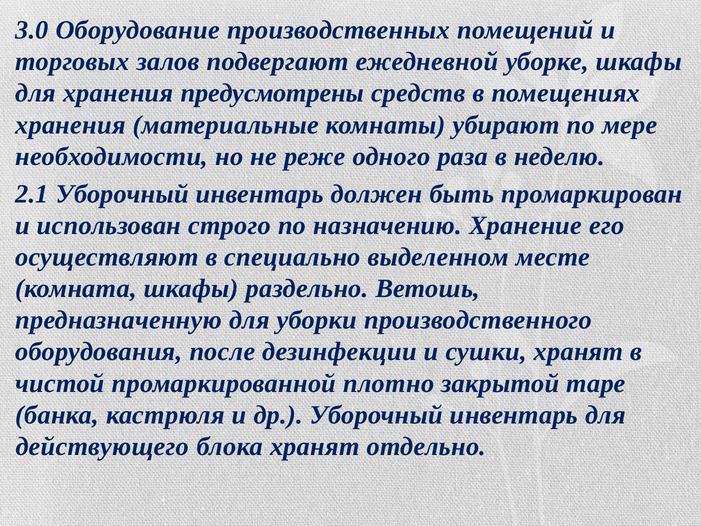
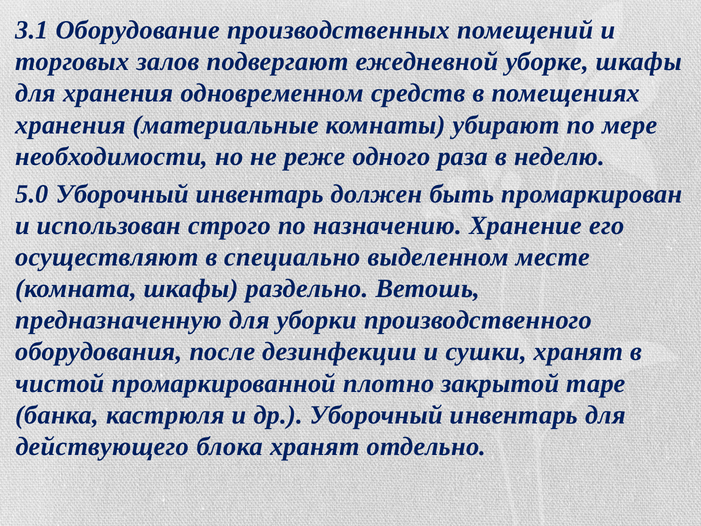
3.0: 3.0 -> 3.1 (32, 30)
предусмотрены: предусмотрены -> одновременном (272, 93)
2.1: 2.1 -> 5.0 (32, 194)
